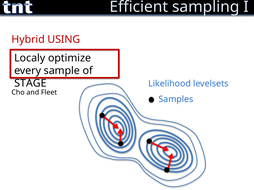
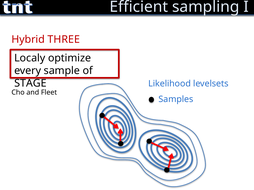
USING: USING -> THREE (64, 39)
